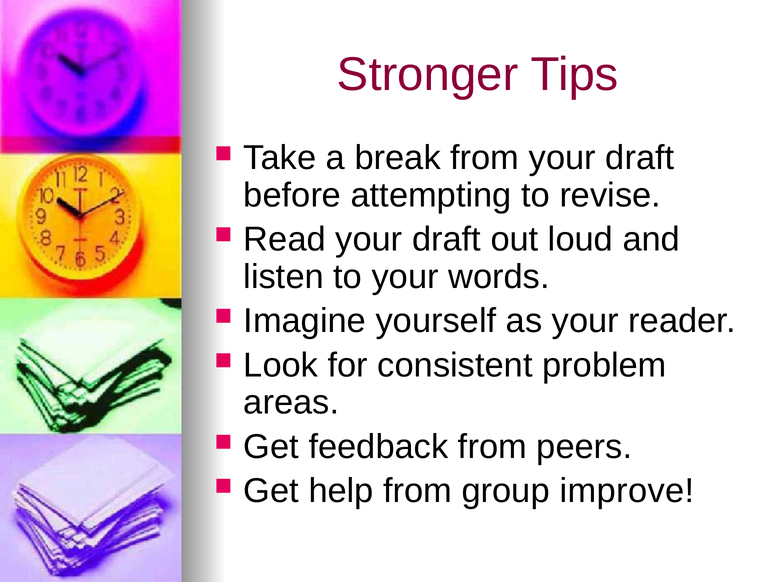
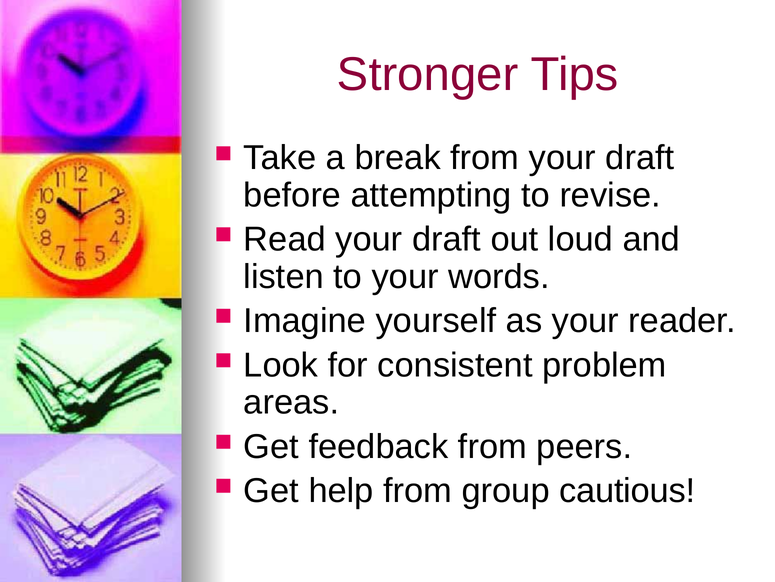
improve: improve -> cautious (627, 490)
